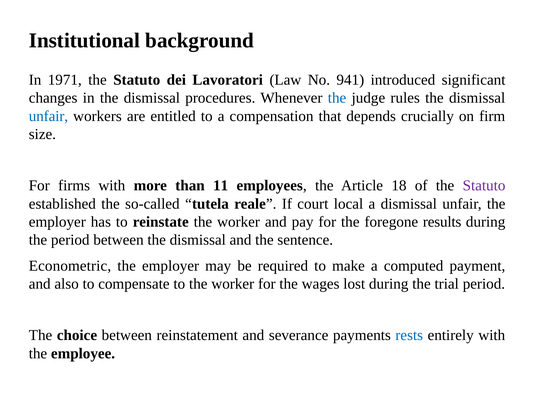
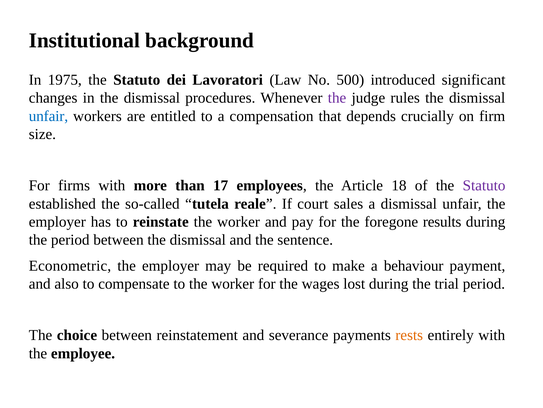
1971: 1971 -> 1975 (65, 80)
941: 941 -> 500 (350, 80)
the colour: blue -> purple (337, 98)
11: 11 -> 17 (221, 185)
local: local -> sales (349, 203)
computed: computed -> behaviour (414, 265)
rests colour: blue -> orange (409, 335)
